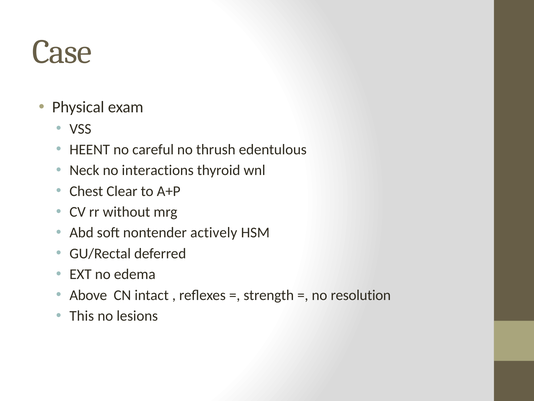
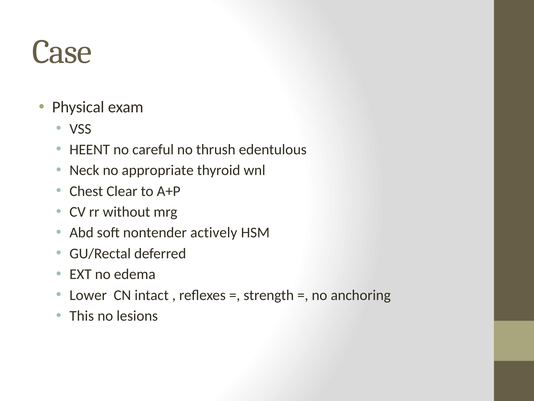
interactions: interactions -> appropriate (158, 170)
Above: Above -> Lower (88, 295)
resolution: resolution -> anchoring (361, 295)
